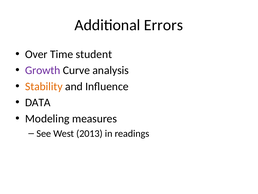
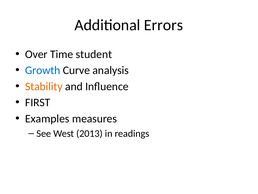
Growth colour: purple -> blue (43, 70)
DATA: DATA -> FIRST (38, 102)
Modeling: Modeling -> Examples (47, 118)
